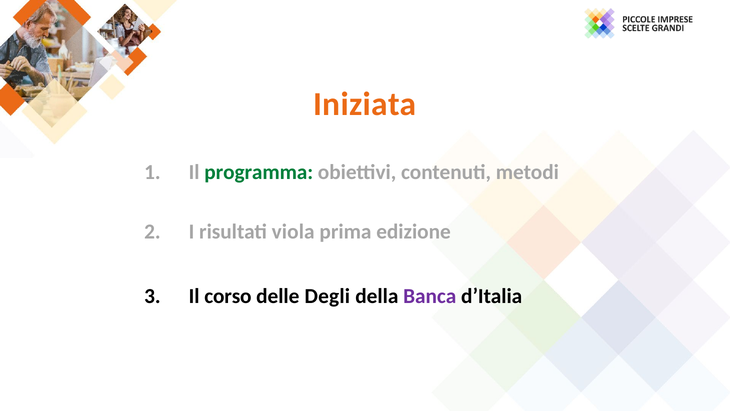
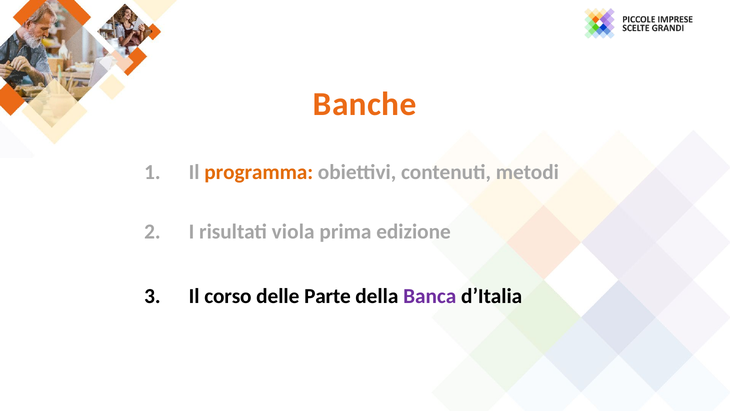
Iniziata: Iniziata -> Banche (365, 104)
programma colour: green -> orange (259, 172)
Degli: Degli -> Parte (327, 296)
